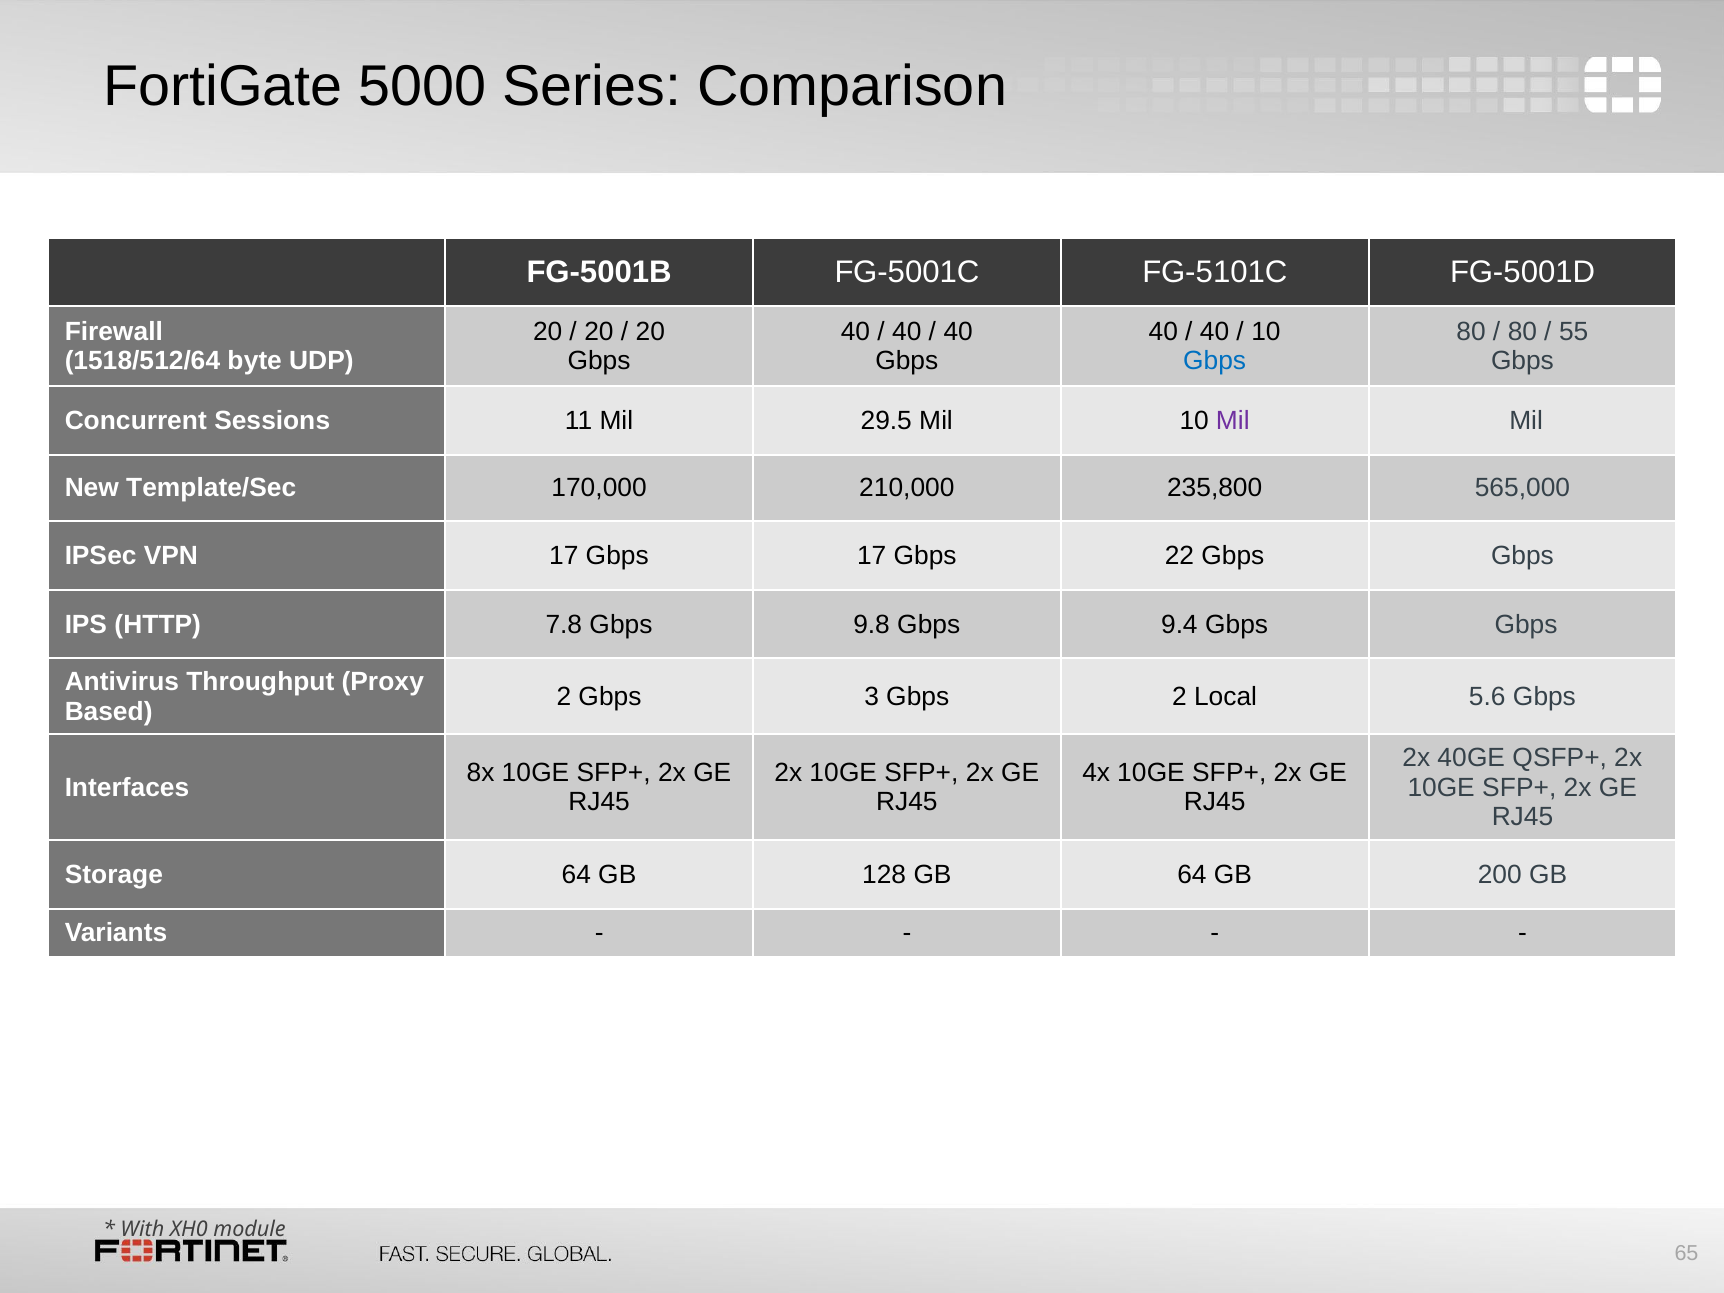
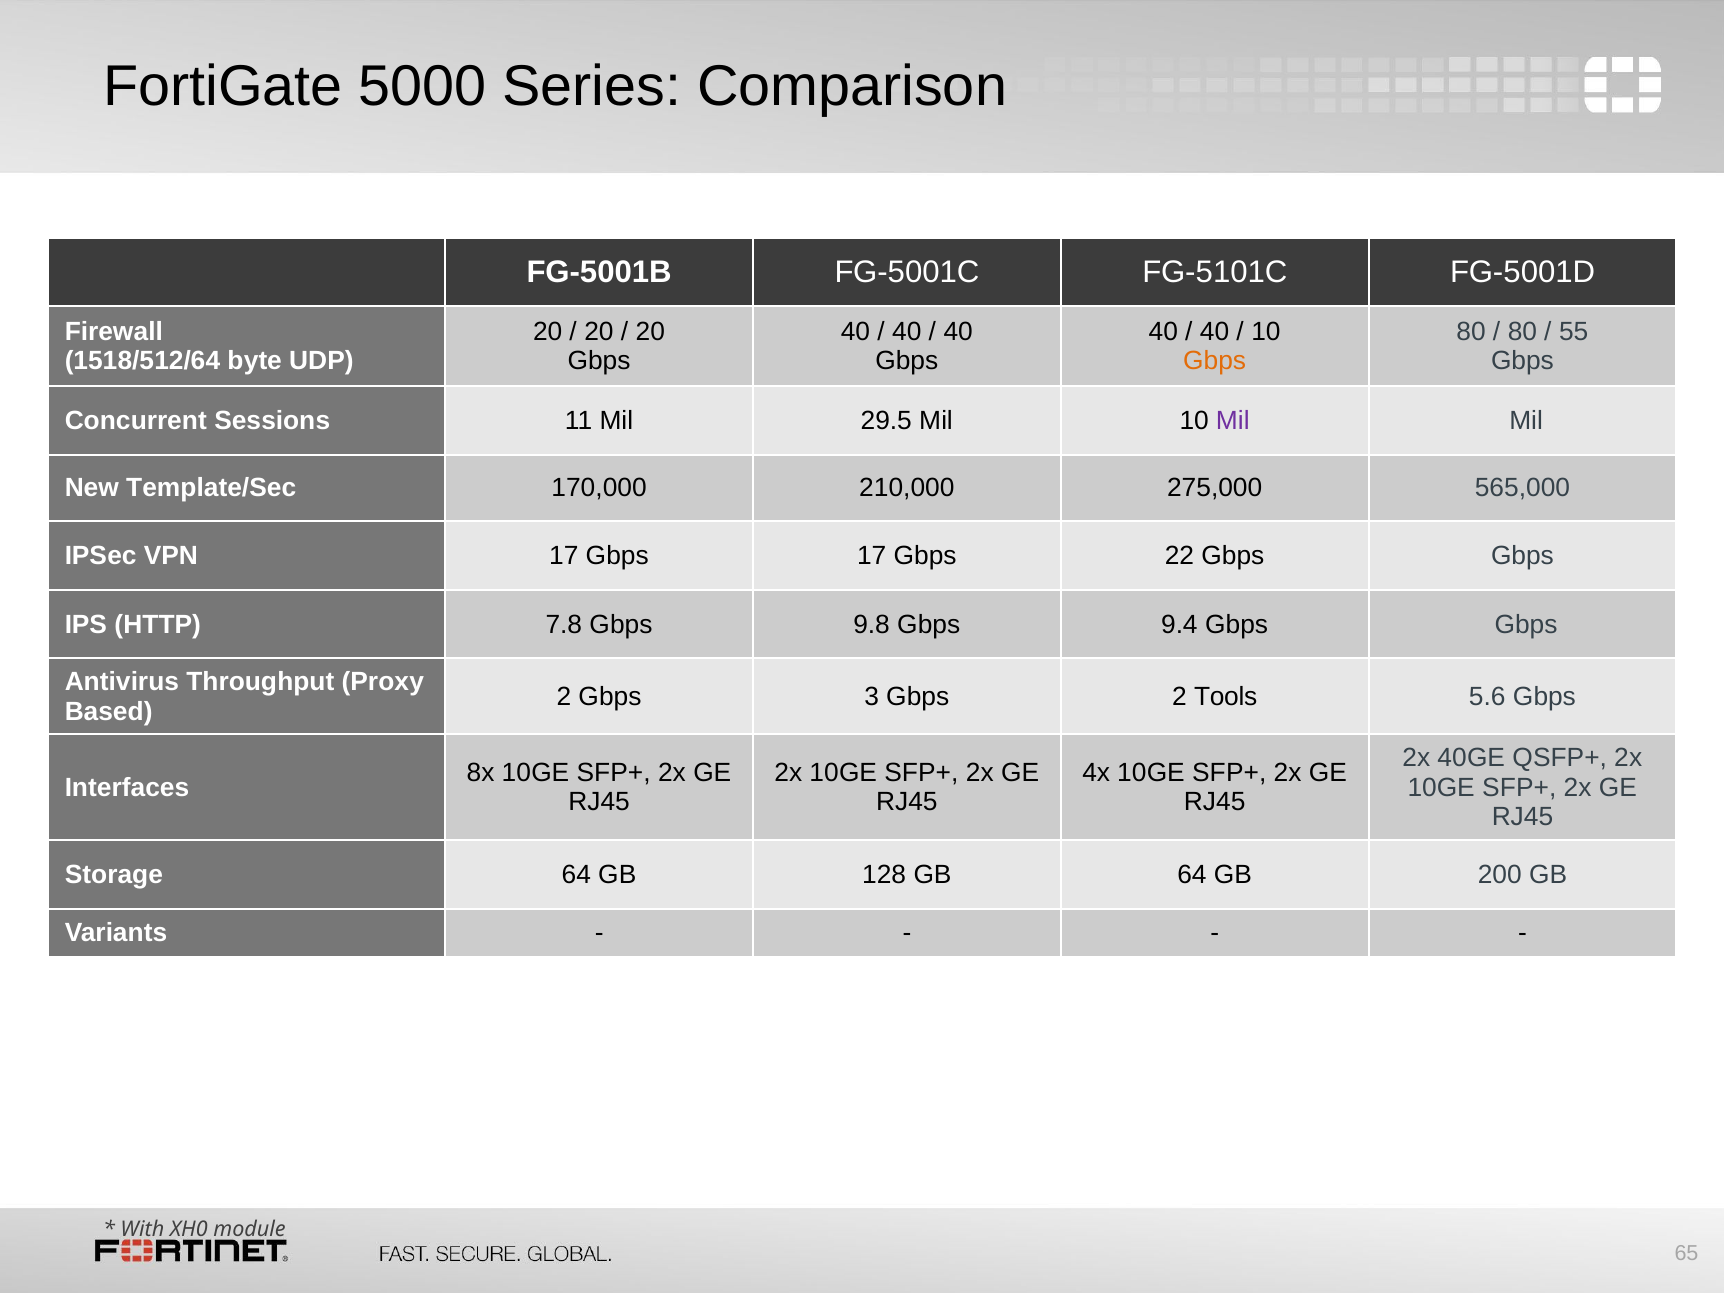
Gbps colour: blue -> orange (1215, 361)
235,800: 235,800 -> 275,000 (1215, 488)
Local: Local -> Tools (1226, 697)
